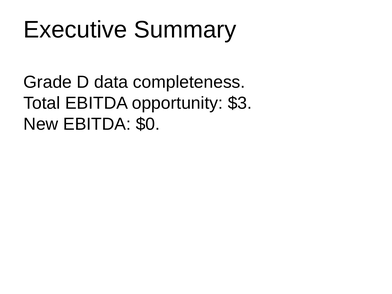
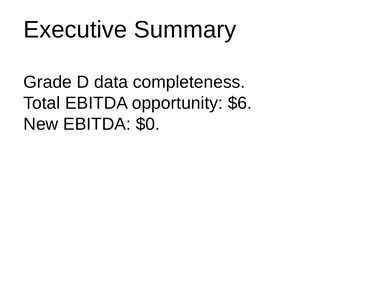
$3: $3 -> $6 (240, 103)
